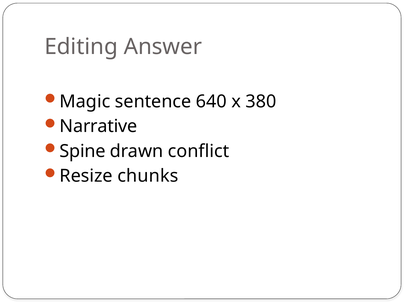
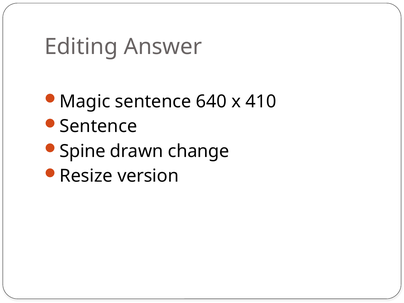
380: 380 -> 410 (261, 102)
Narrative: Narrative -> Sentence (98, 126)
conflict: conflict -> change (199, 151)
chunks: chunks -> version (148, 176)
